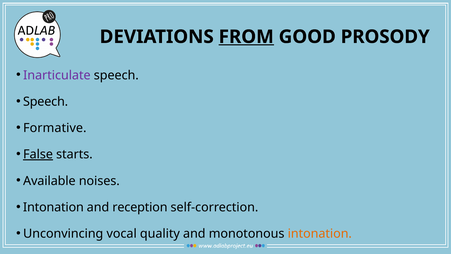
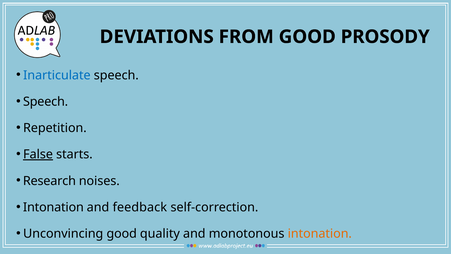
FROM underline: present -> none (246, 37)
Inarticulate colour: purple -> blue (57, 75)
Formative: Formative -> Repetition (55, 128)
Available: Available -> Research (49, 181)
reception: reception -> feedback (140, 207)
Unconvincing vocal: vocal -> good (122, 233)
